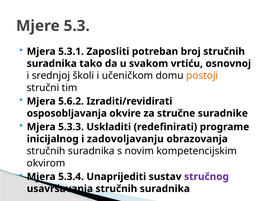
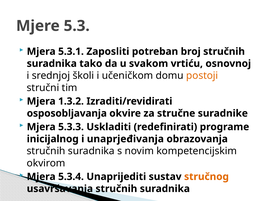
5.6.2: 5.6.2 -> 1.3.2 (71, 101)
zadovoljavanju: zadovoljavanju -> unaprjeđivanja (125, 139)
stručnog colour: purple -> orange (206, 177)
